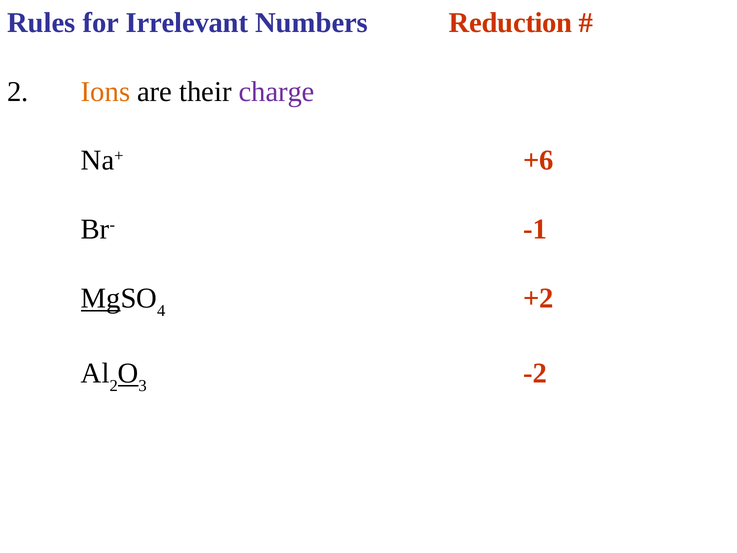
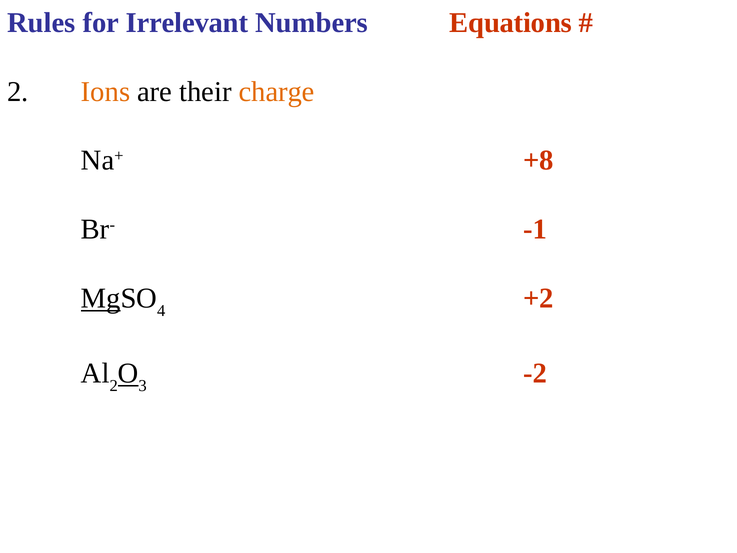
Reduction: Reduction -> Equations (511, 23)
charge colour: purple -> orange (277, 92)
+6: +6 -> +8 (538, 160)
